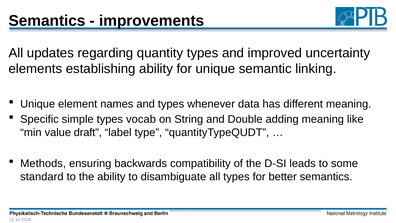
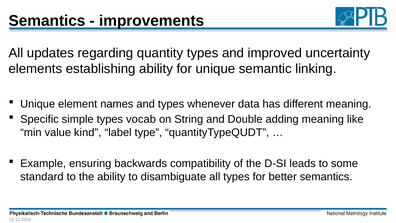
draft: draft -> kind (88, 132)
Methods: Methods -> Example (43, 163)
